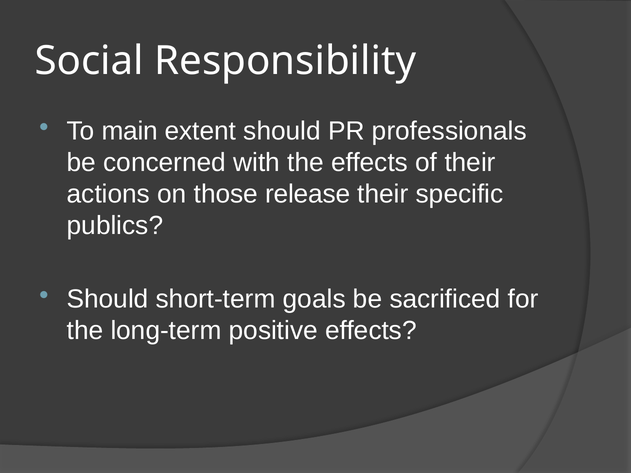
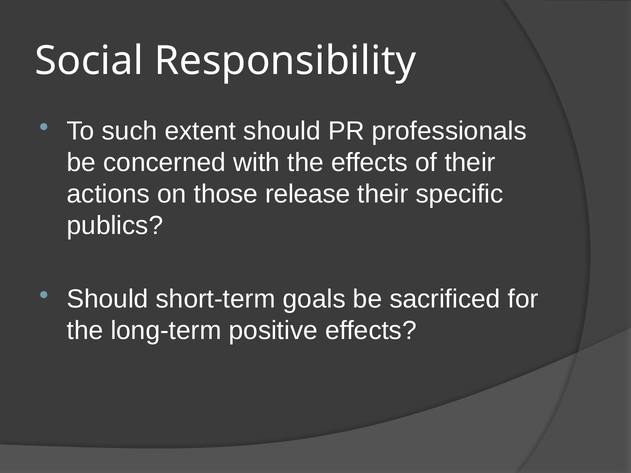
main: main -> such (130, 131)
